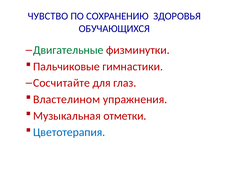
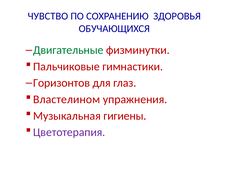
Сосчитайте: Сосчитайте -> Горизонтов (62, 83)
отметки: отметки -> гигиены (125, 115)
Цветотерапия colour: blue -> purple (69, 132)
